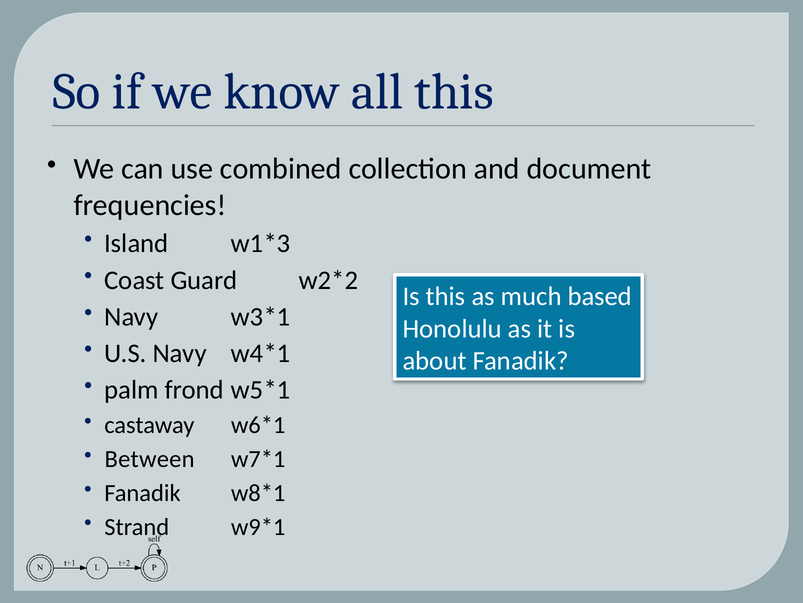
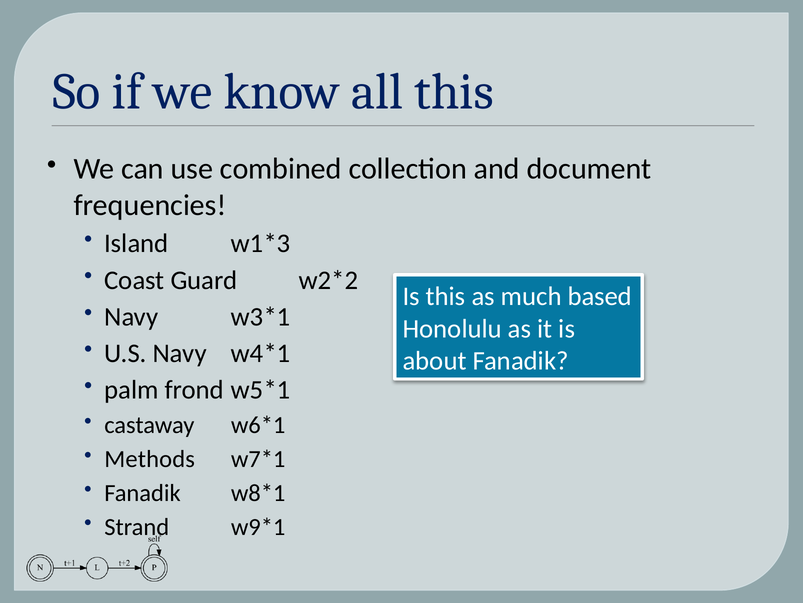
Between: Between -> Methods (150, 459)
